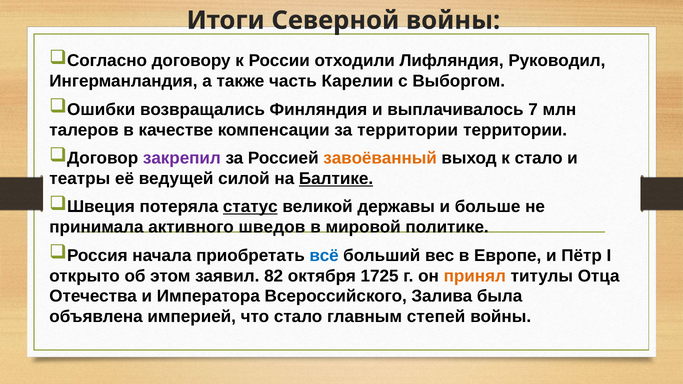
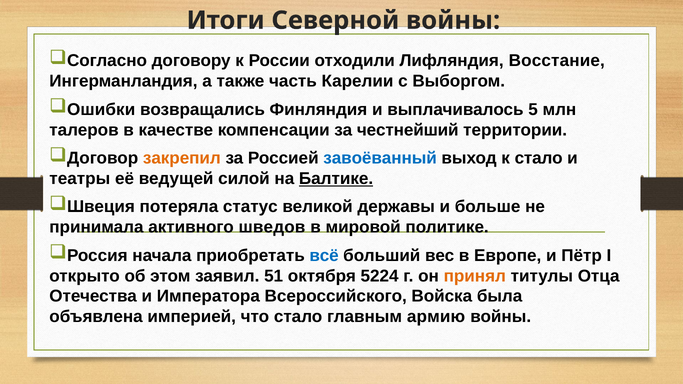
Руководил: Руководил -> Восстание (557, 61)
7: 7 -> 5 (533, 110)
за территории: территории -> честнейший (408, 130)
закрепил colour: purple -> orange (182, 158)
завоёванный colour: orange -> blue (380, 158)
статус underline: present -> none (250, 207)
82: 82 -> 51 (274, 276)
1725: 1725 -> 5224 (380, 276)
Залива: Залива -> Войска (442, 297)
степей: степей -> армию (436, 317)
